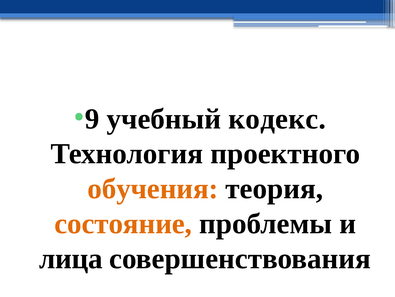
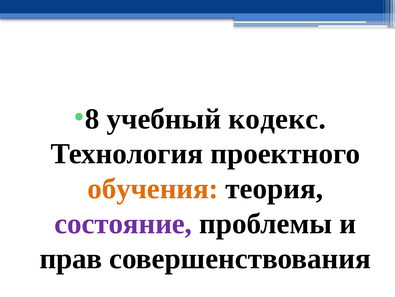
9: 9 -> 8 (92, 119)
состояние colour: orange -> purple (123, 223)
лица: лица -> прав (71, 258)
